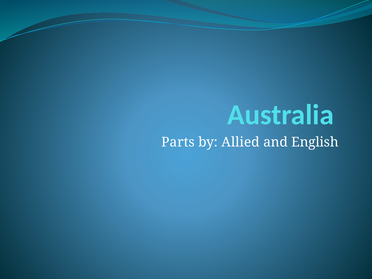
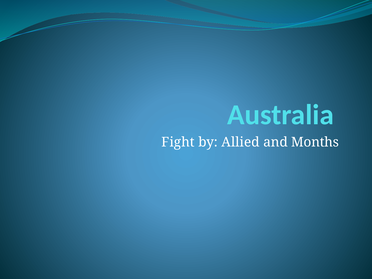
Parts: Parts -> Fight (178, 142)
English: English -> Months (315, 142)
